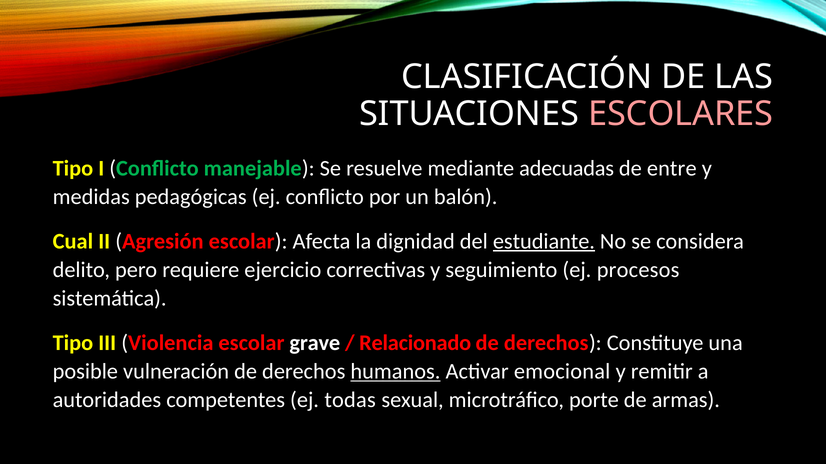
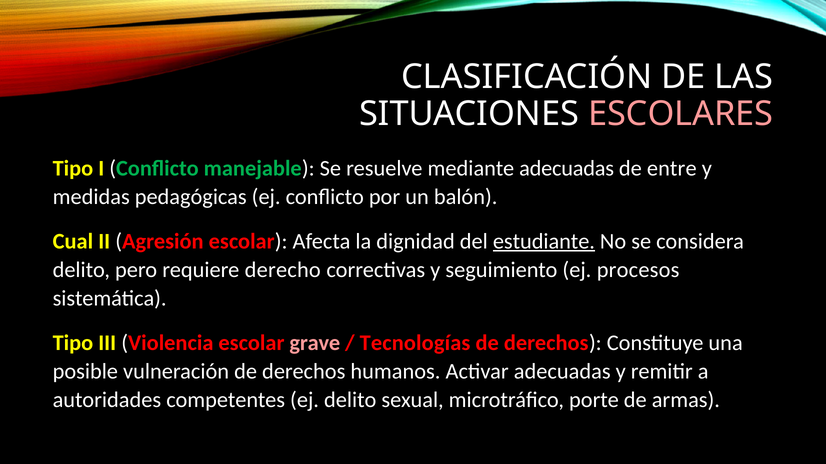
ejercicio: ejercicio -> derecho (283, 270)
grave colour: white -> pink (315, 343)
Relacionado: Relacionado -> Tecnologías (415, 343)
humanos underline: present -> none (395, 372)
Activar emocional: emocional -> adecuadas (562, 372)
ej todas: todas -> delito (350, 401)
